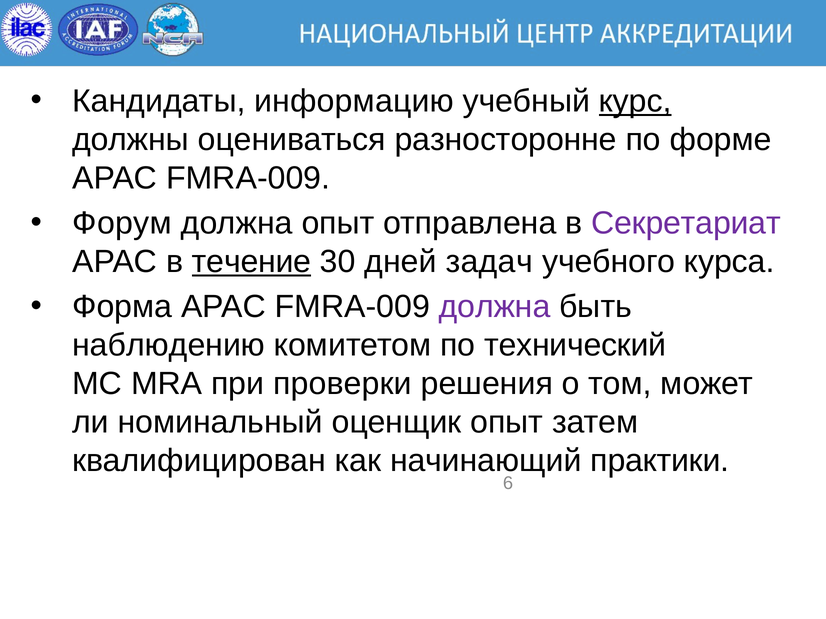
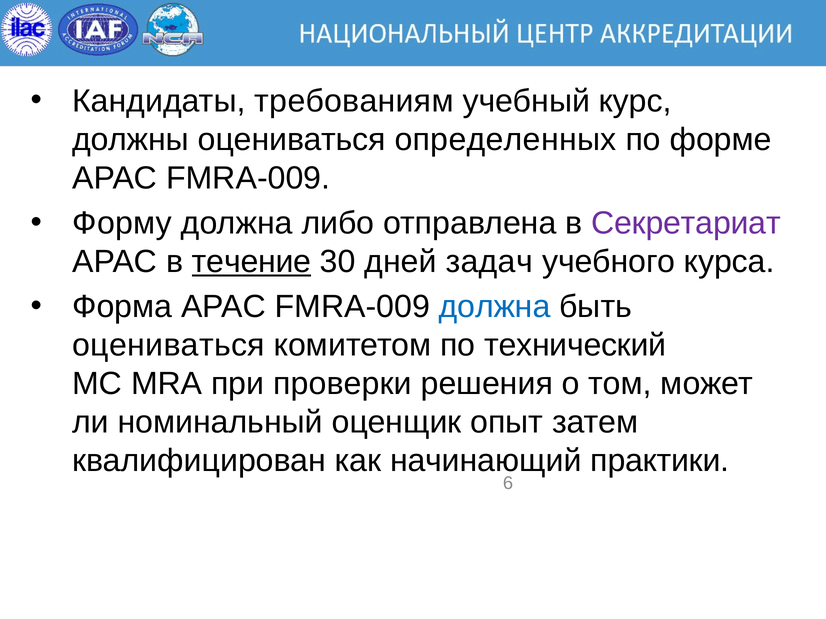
информацию: информацию -> требованиям (354, 101)
курс underline: present -> none (635, 101)
разносторонне: разносторонне -> определенных (506, 140)
Форум: Форум -> Форму (122, 223)
должна опыт: опыт -> либо (338, 223)
должна colour: purple -> blue (495, 307)
наблюдению: наблюдению -> оцениваться (169, 346)
